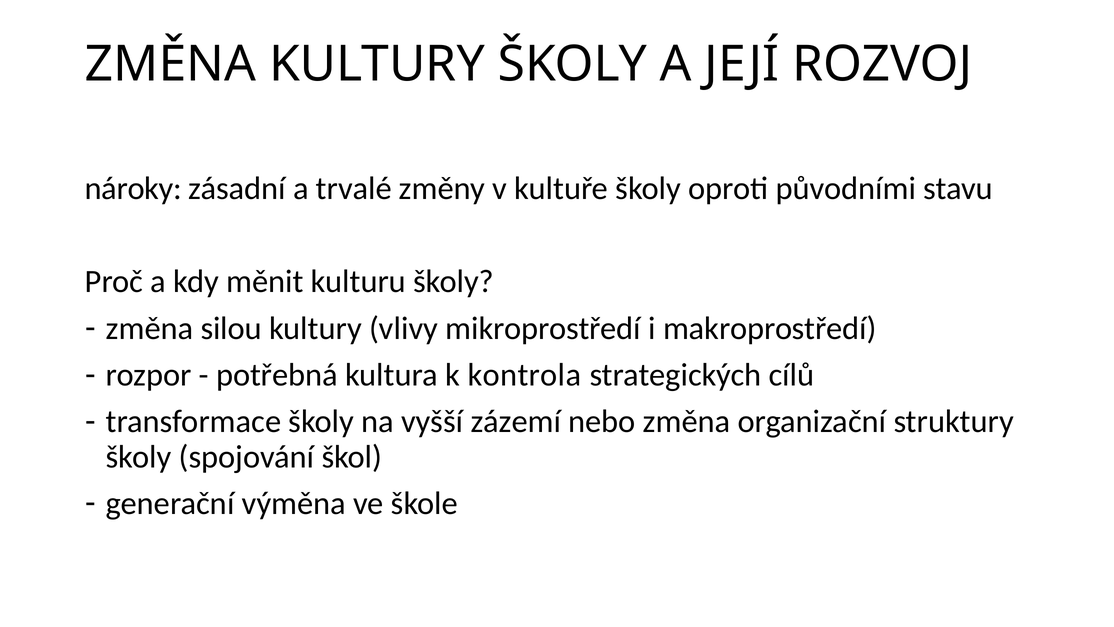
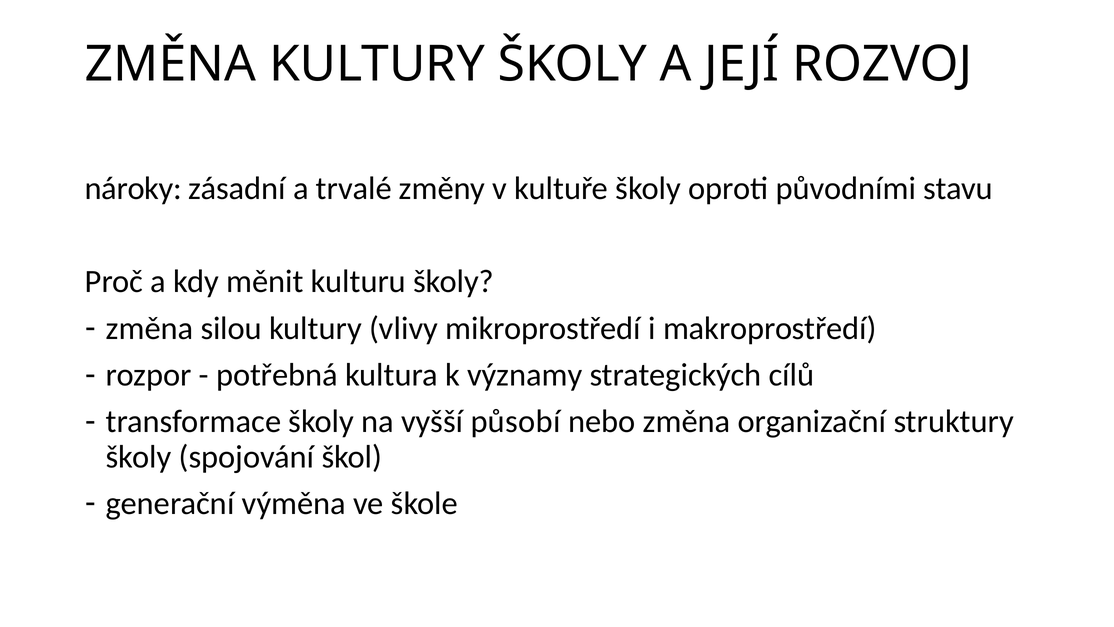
kontrola: kontrola -> významy (525, 375)
zázemí: zázemí -> působí (516, 421)
